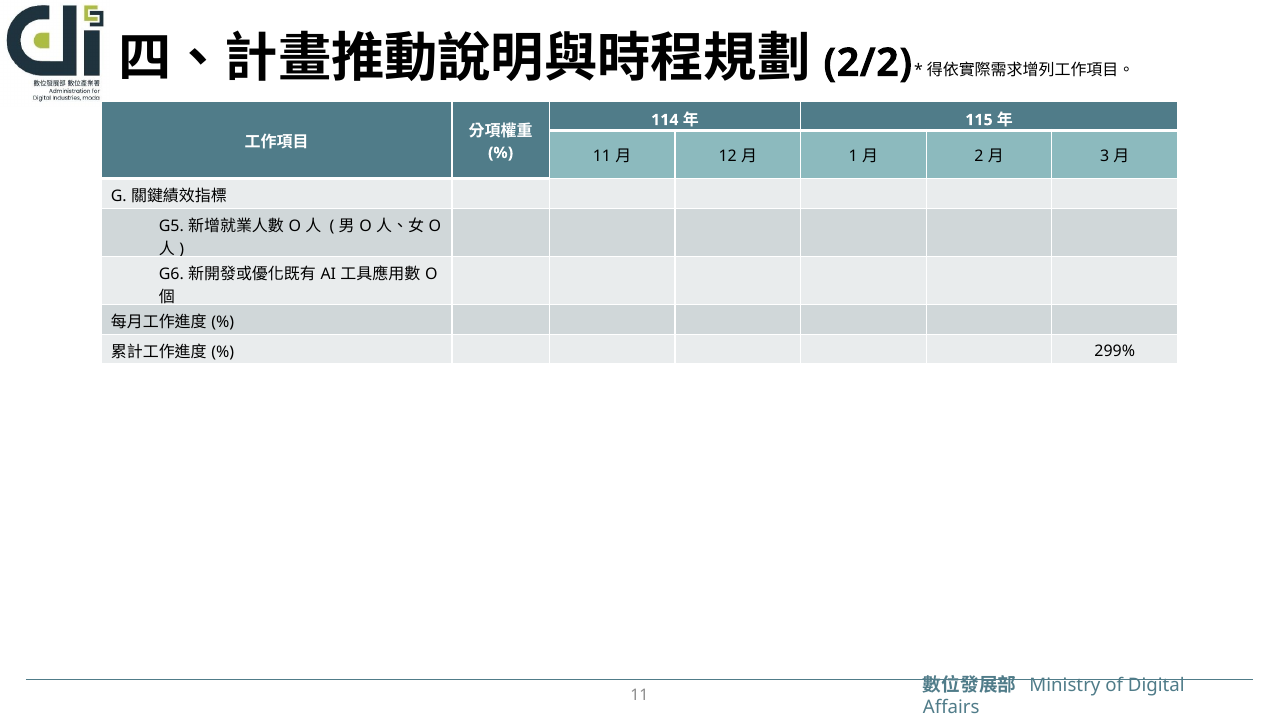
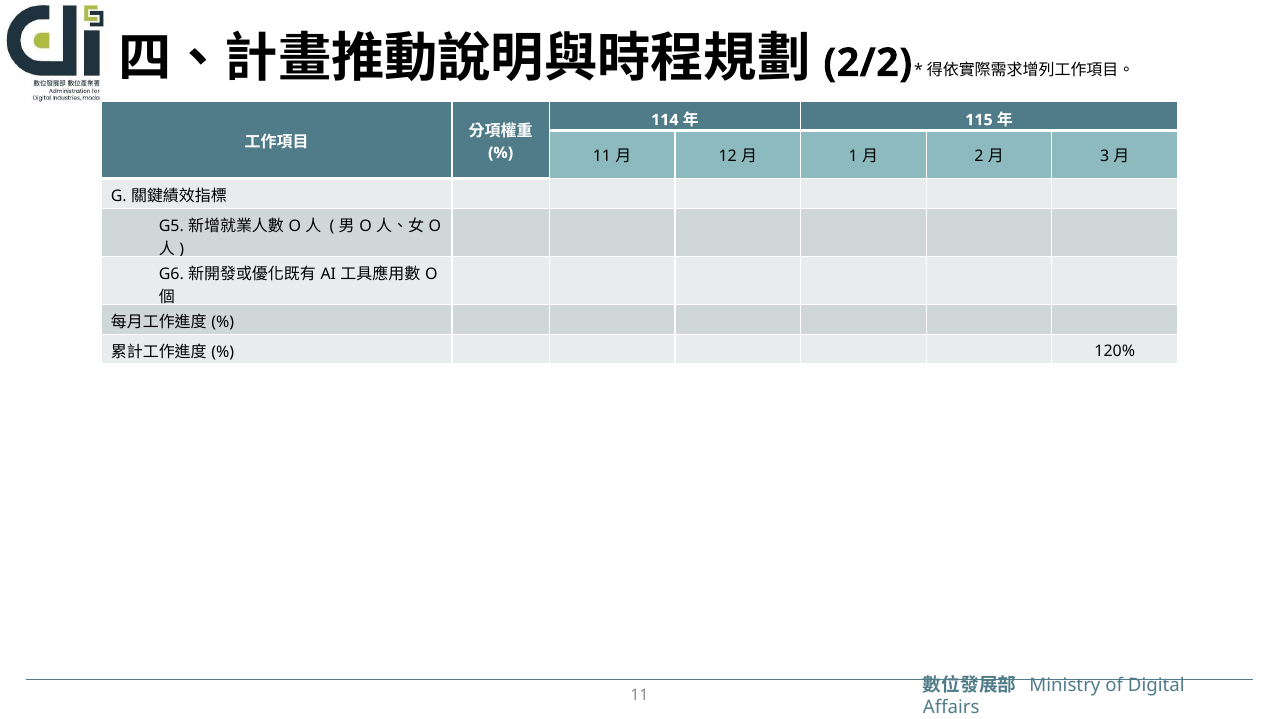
299%: 299% -> 120% (1115, 351)
